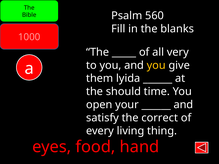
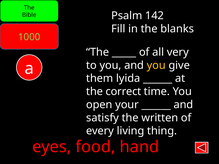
560: 560 -> 142 (155, 16)
1000 colour: pink -> light green (29, 37)
should: should -> correct (123, 92)
correct: correct -> written (160, 118)
